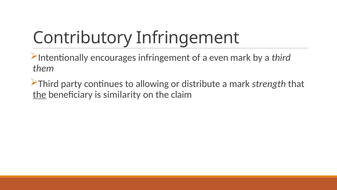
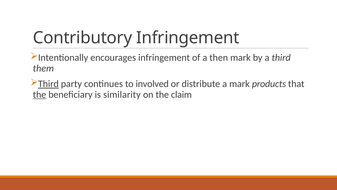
even: even -> then (219, 58)
Third underline: none -> present (48, 84)
allowing: allowing -> involved (152, 84)
strength: strength -> products (269, 84)
